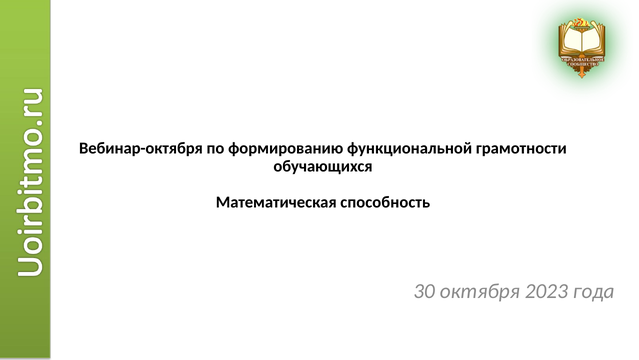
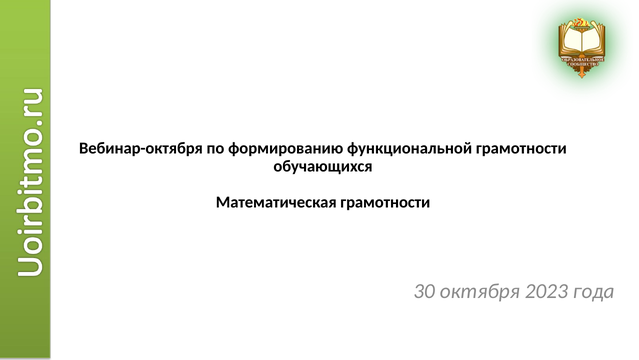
Математическая способность: способность -> грамотности (385, 202)
